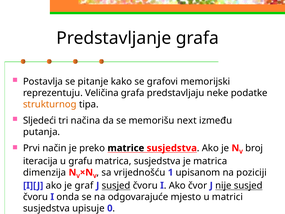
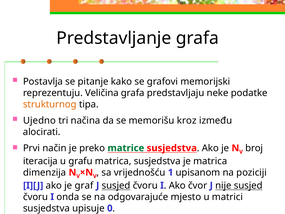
Sljedeći: Sljedeći -> Ujedno (40, 120)
next: next -> kroz (187, 120)
putanja: putanja -> alocirati (42, 132)
matrice colour: black -> green (126, 148)
